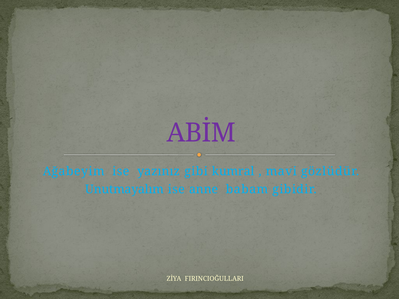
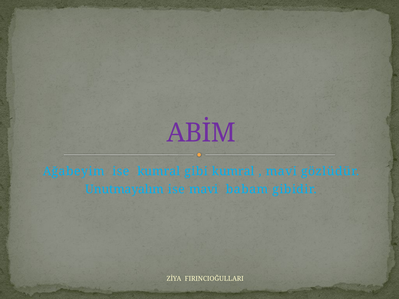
ise yazınız: yazınız -> kumral (159, 172)
ise anne: anne -> mavi (204, 190)
